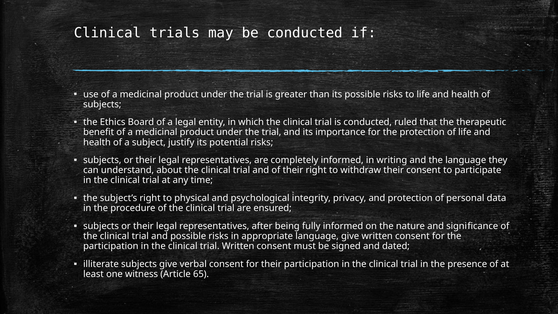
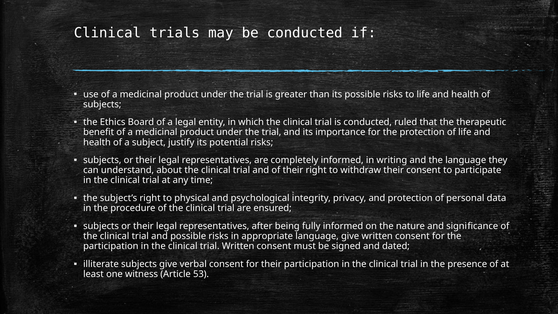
65: 65 -> 53 (201, 274)
